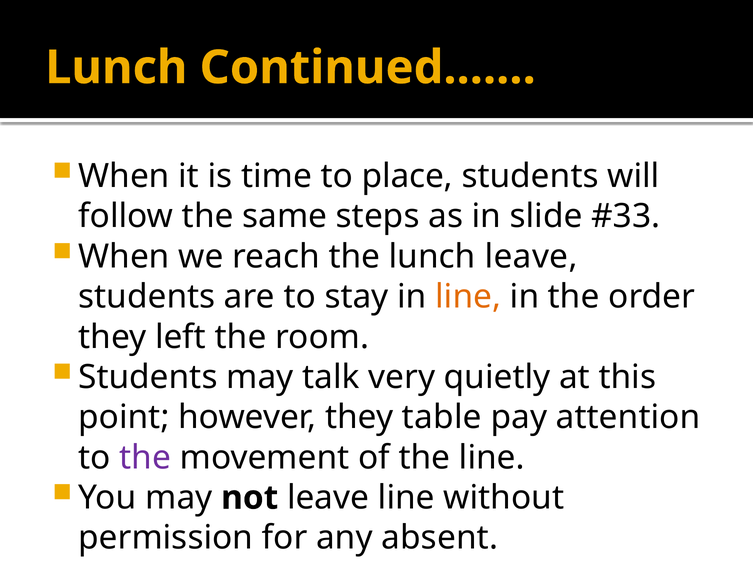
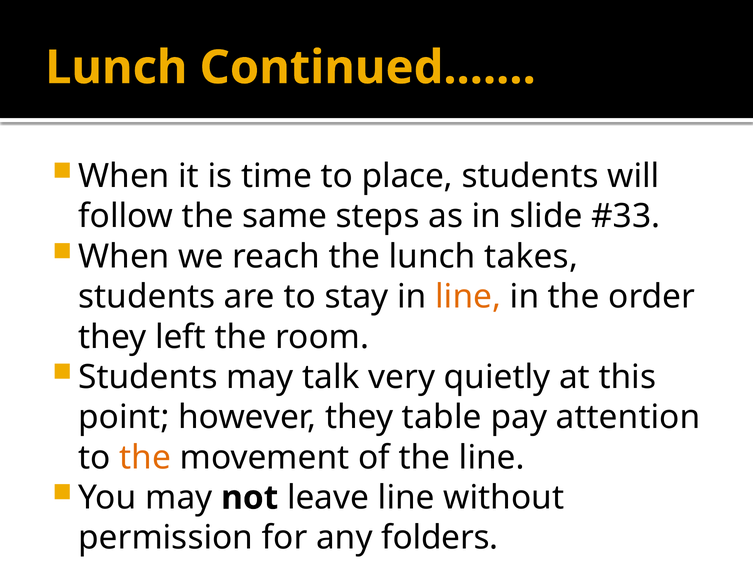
lunch leave: leave -> takes (531, 256)
the colour: purple -> orange (145, 457)
absent: absent -> folders (440, 538)
